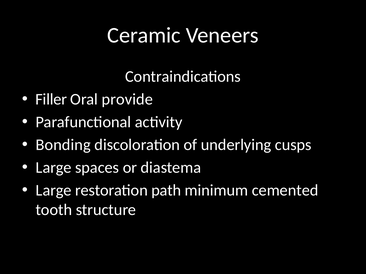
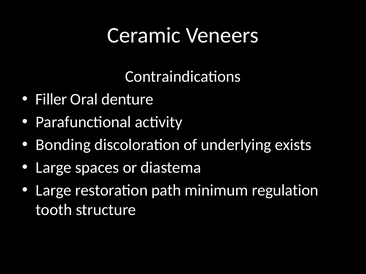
provide: provide -> denture (127, 100)
cusps: cusps -> exists (293, 145)
cemented: cemented -> regulation (285, 191)
